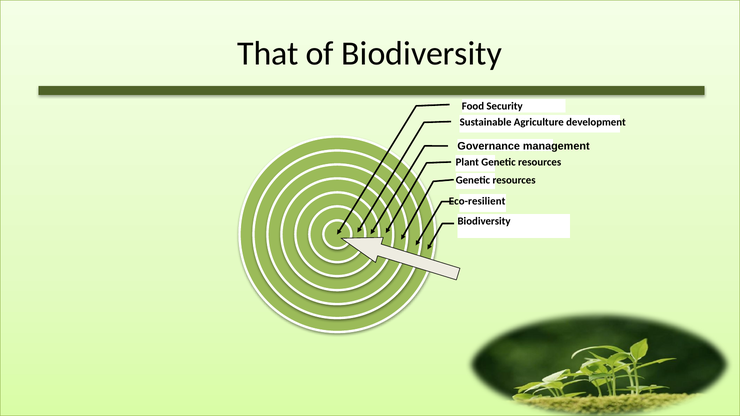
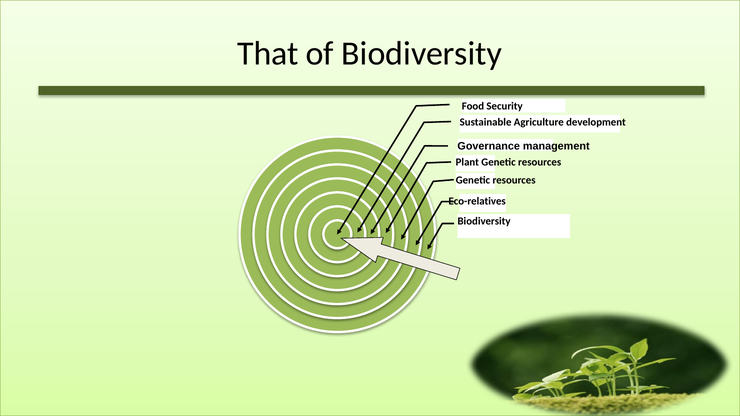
Eco-resilient: Eco-resilient -> Eco-relatives (477, 201)
